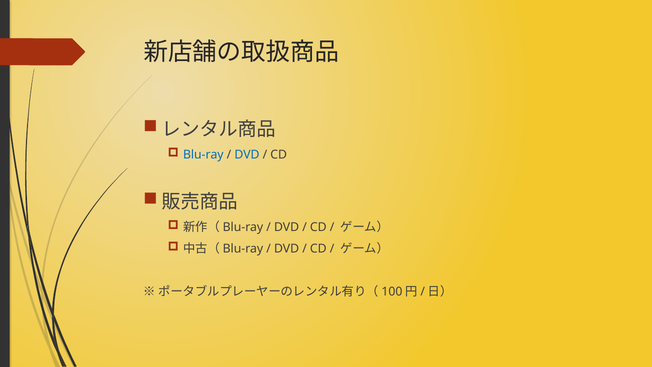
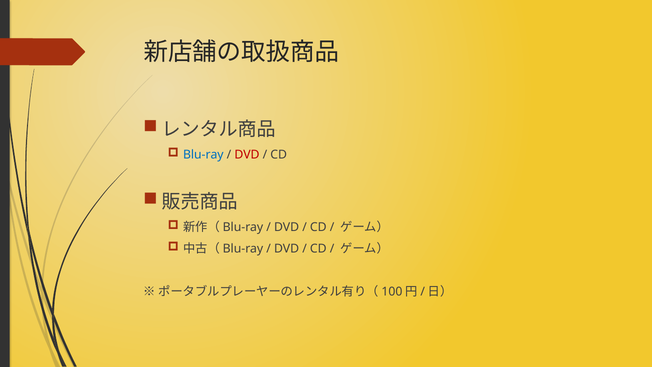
DVD colour: blue -> red (247, 154)
